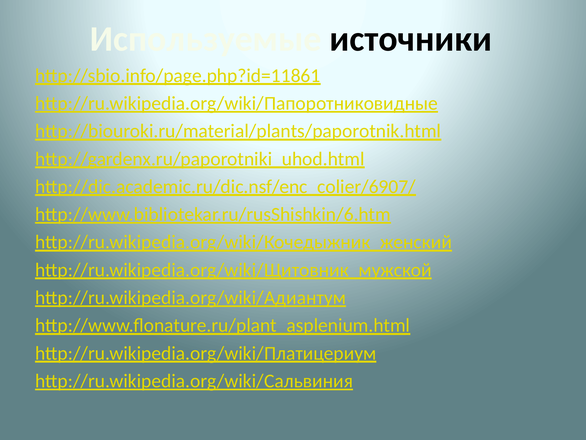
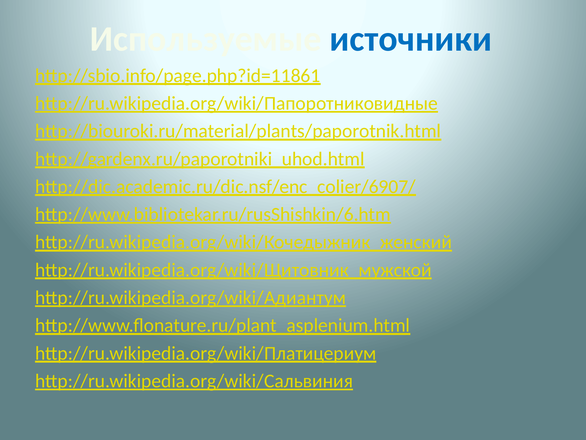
источники colour: black -> blue (411, 39)
